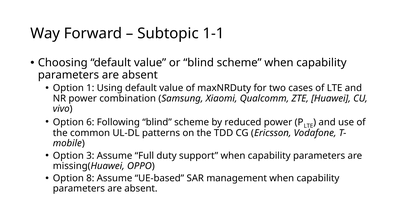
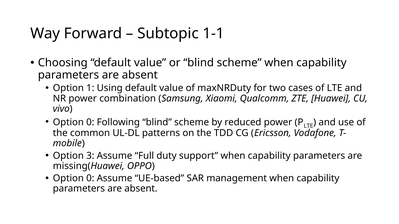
6: 6 -> 0 (90, 123)
8: 8 -> 0 (90, 179)
